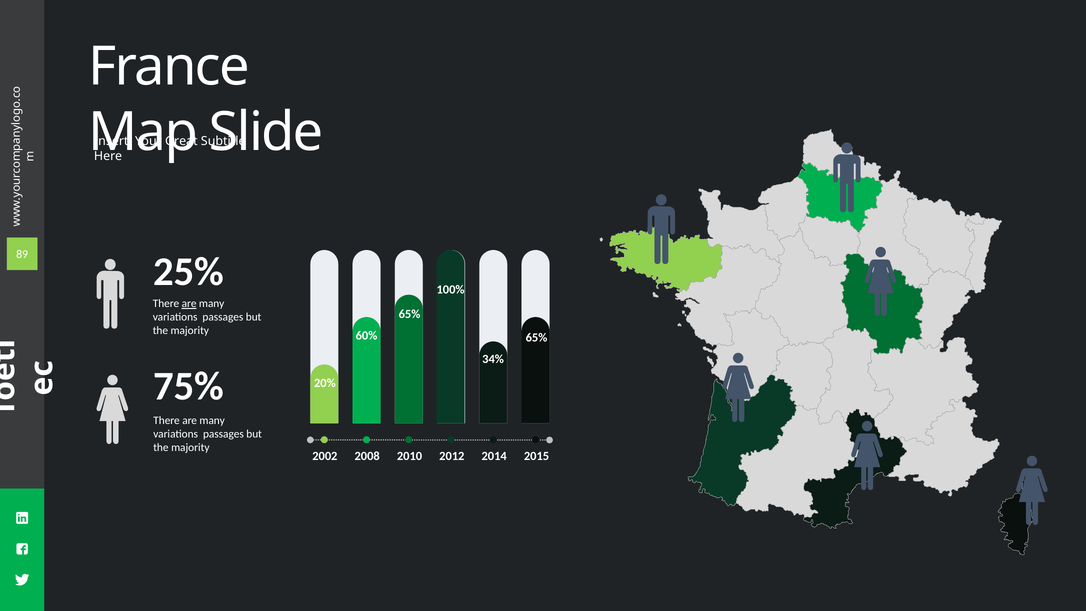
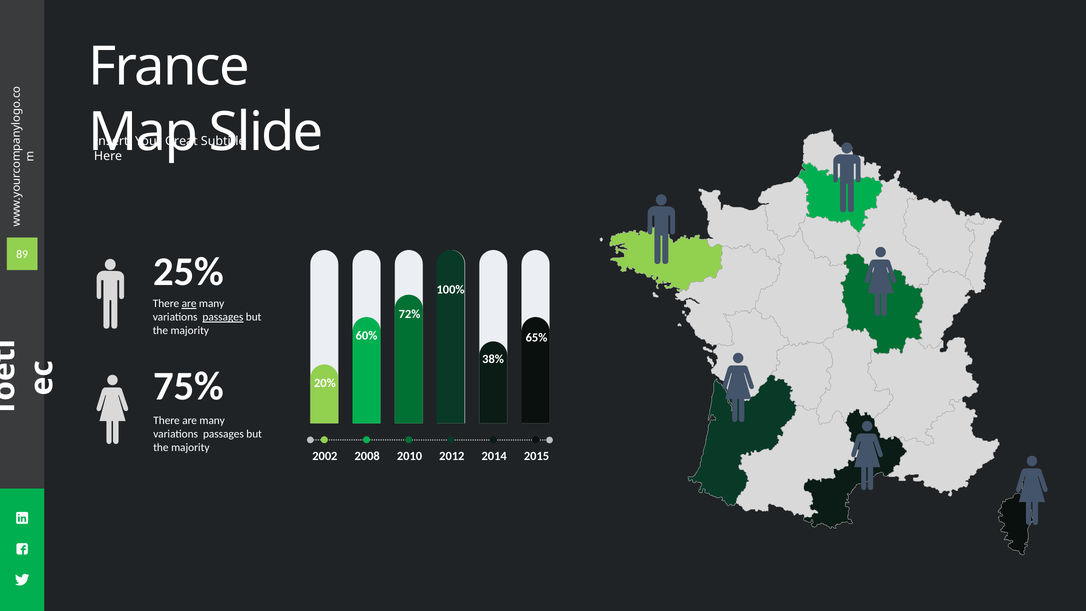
65%: 65% -> 72% (410, 314)
passages underline: none -> present (223, 317)
34%: 34% -> 38% (493, 359)
